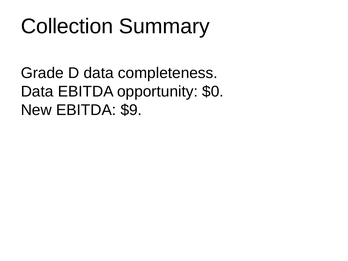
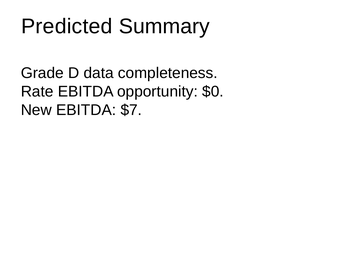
Collection: Collection -> Predicted (67, 26)
Data: Data -> Rate (37, 92)
$9: $9 -> $7 (131, 110)
